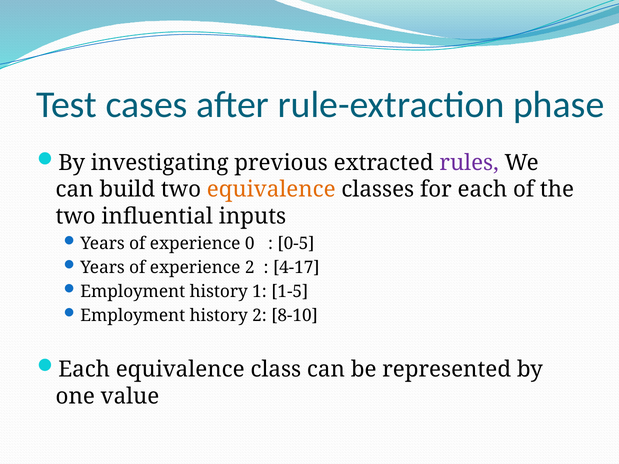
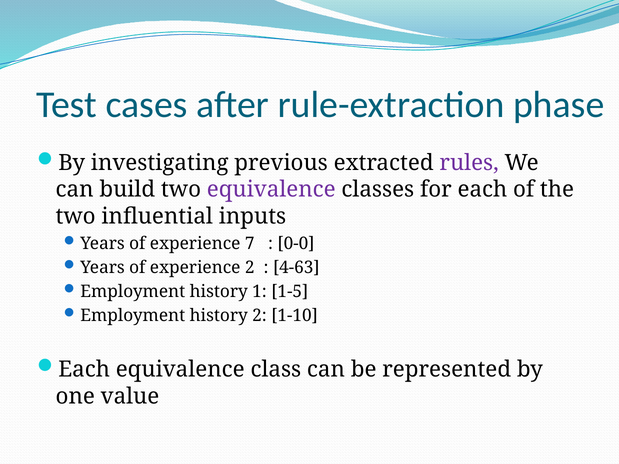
equivalence colour: orange -> purple (271, 190)
0: 0 -> 7 (250, 243)
0-5: 0-5 -> 0-0 (296, 243)
4-17: 4-17 -> 4-63 (296, 268)
8-10: 8-10 -> 1-10 (295, 316)
